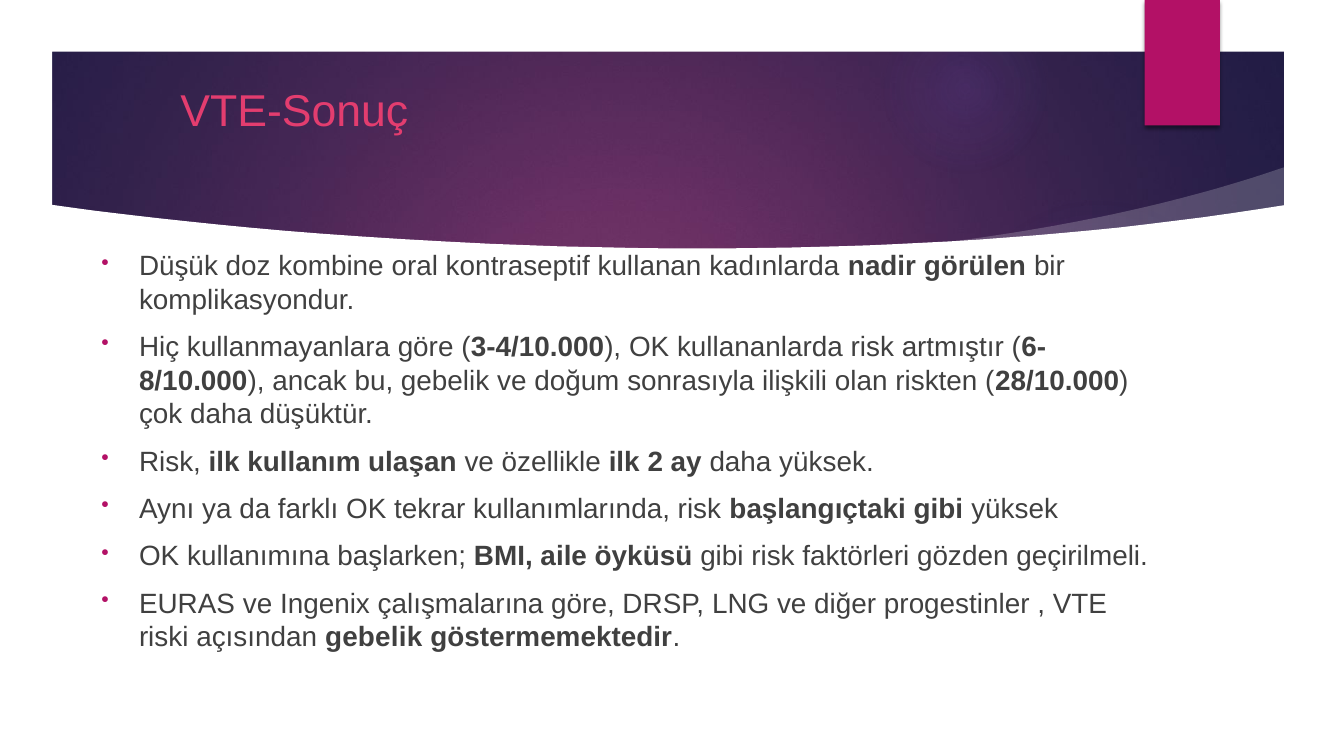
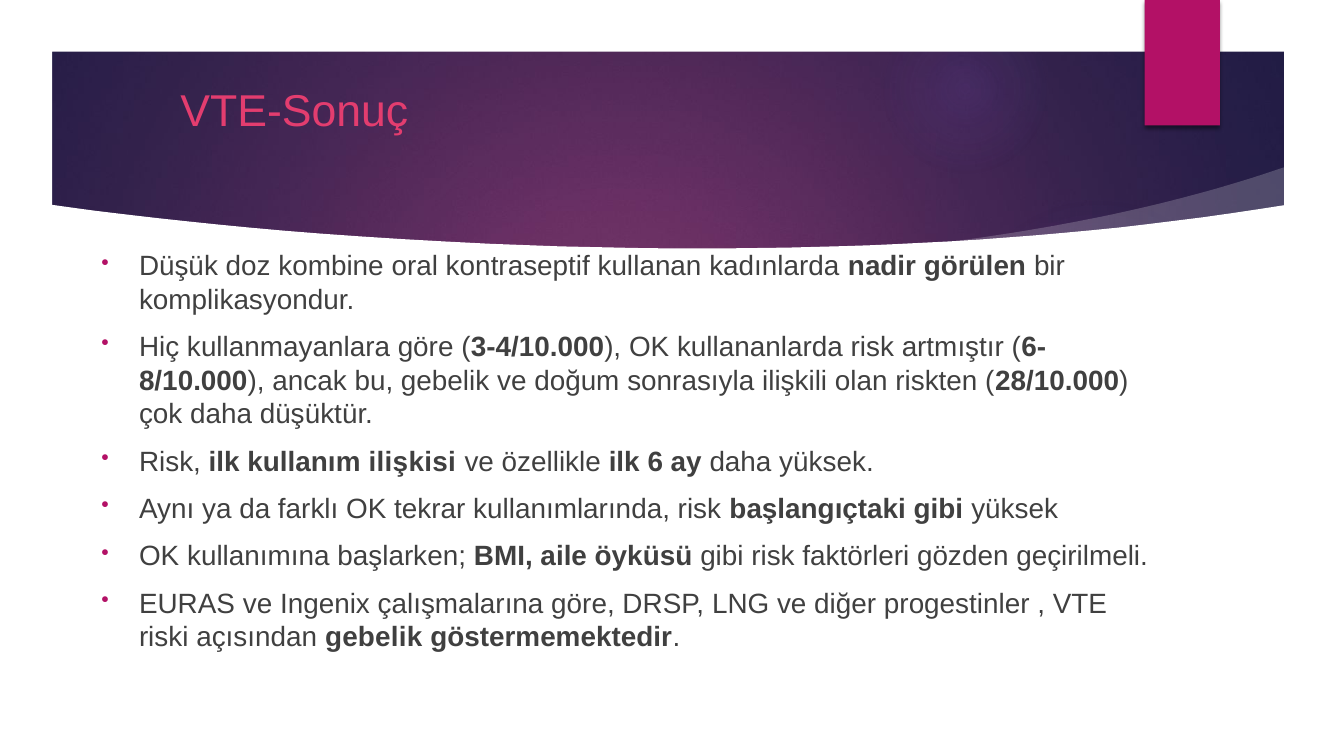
ulaşan: ulaşan -> ilişkisi (412, 462)
2: 2 -> 6 (655, 462)
